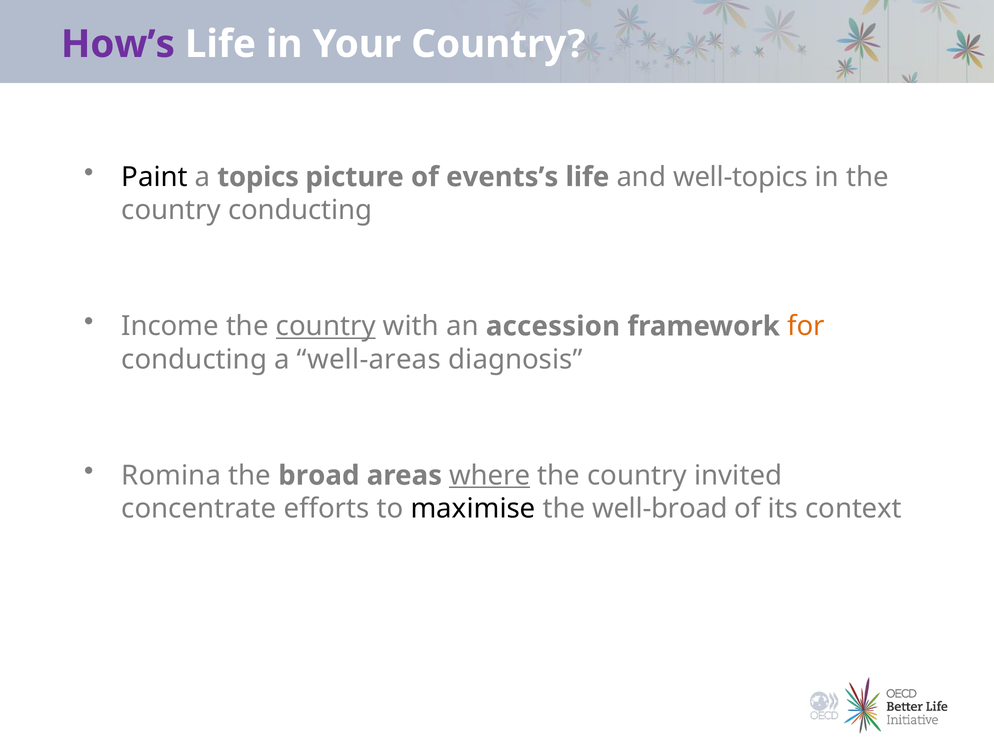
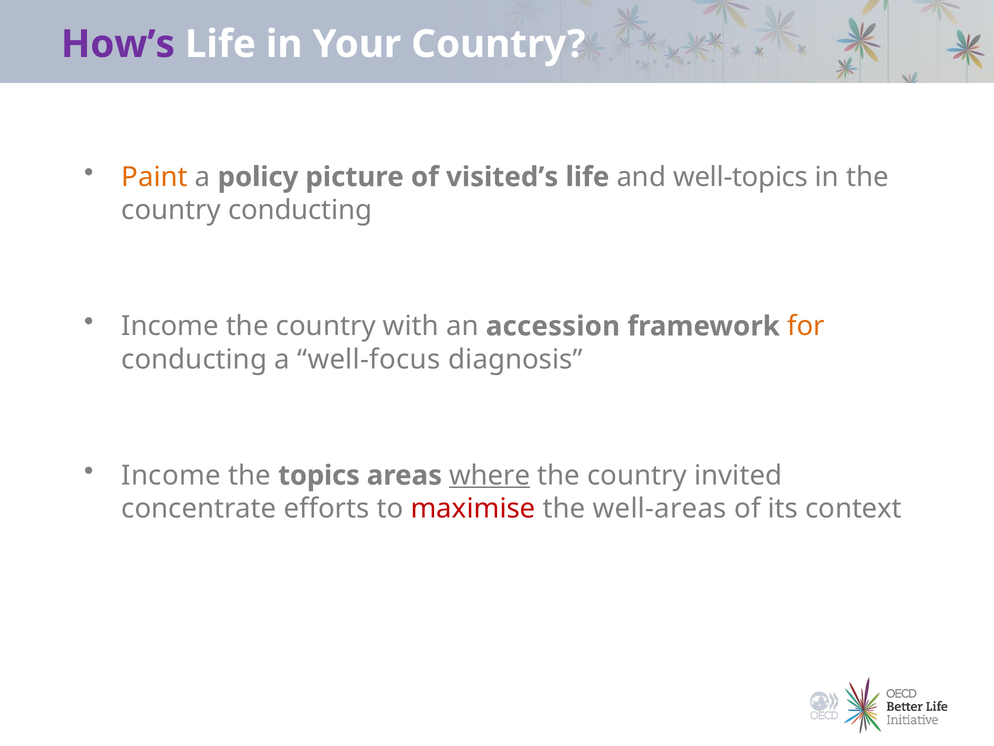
Paint colour: black -> orange (155, 177)
topics: topics -> policy (258, 177)
events’s: events’s -> visited’s (502, 177)
country underline: present -> none (326, 326)
well-areas: well-areas -> well-focus (369, 359)
Romina: Romina -> Income (171, 475)
broad: broad -> topics (319, 475)
maximise colour: black -> red (473, 508)
well-broad: well-broad -> well-areas (660, 508)
